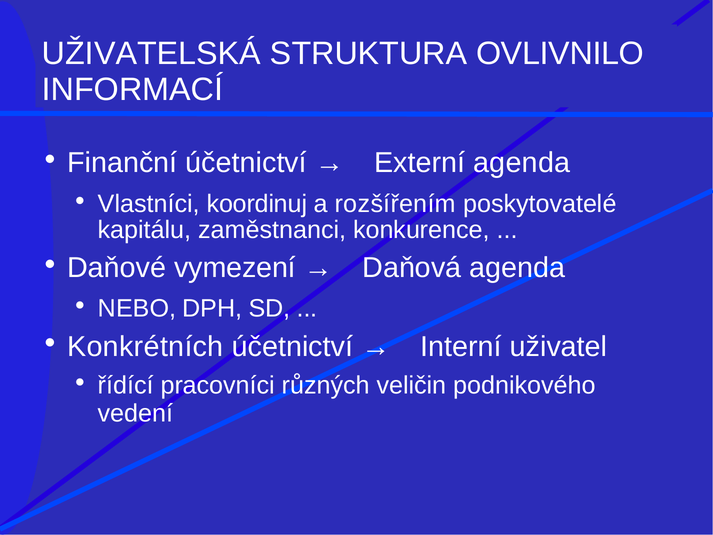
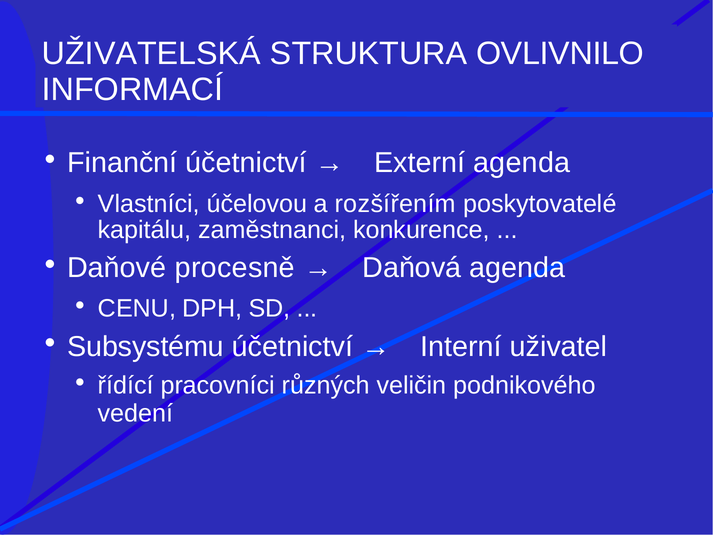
koordinuj: koordinuj -> účelovou (257, 204)
vymezení: vymezení -> procesně (235, 268)
NEBO: NEBO -> CENU (137, 308)
Konkrétních: Konkrétních -> Subsystému (146, 346)
